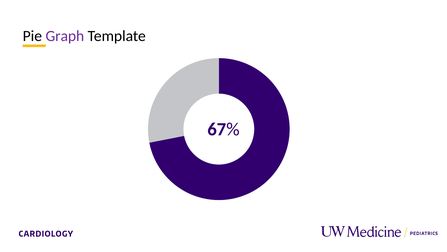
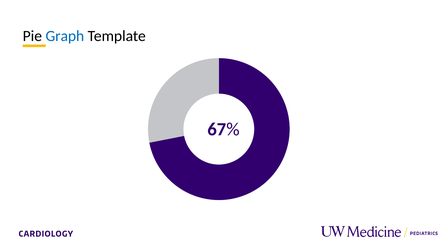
Graph colour: purple -> blue (65, 36)
